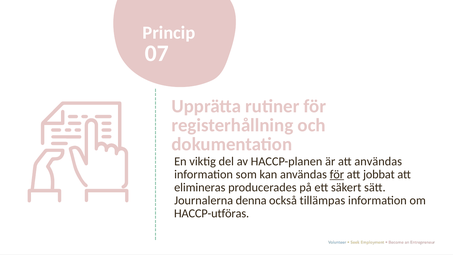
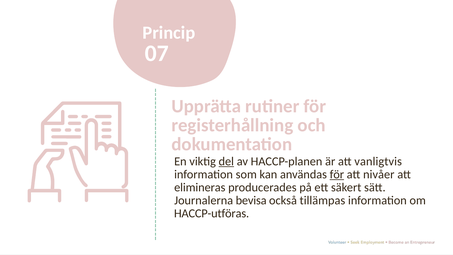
del underline: none -> present (226, 161)
att användas: användas -> vanligtvis (378, 161)
jobbat: jobbat -> nivåer (379, 174)
denna: denna -> bevisa (251, 200)
